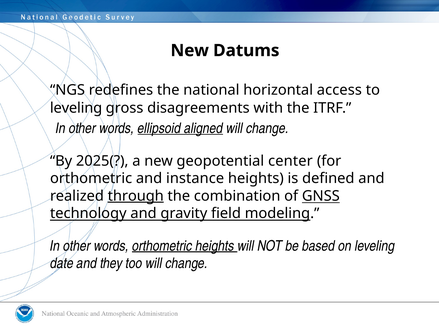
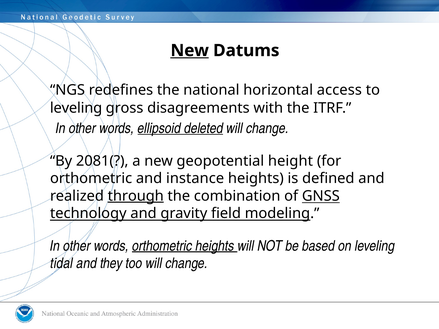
New underline: none -> present (190, 51)
aligned: aligned -> deleted (204, 129)
2025(: 2025( -> 2081( (102, 161)
center: center -> height (290, 161)
date: date -> tidal (62, 264)
